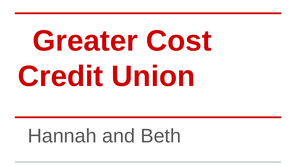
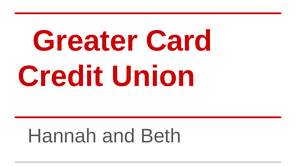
Cost: Cost -> Card (179, 41)
